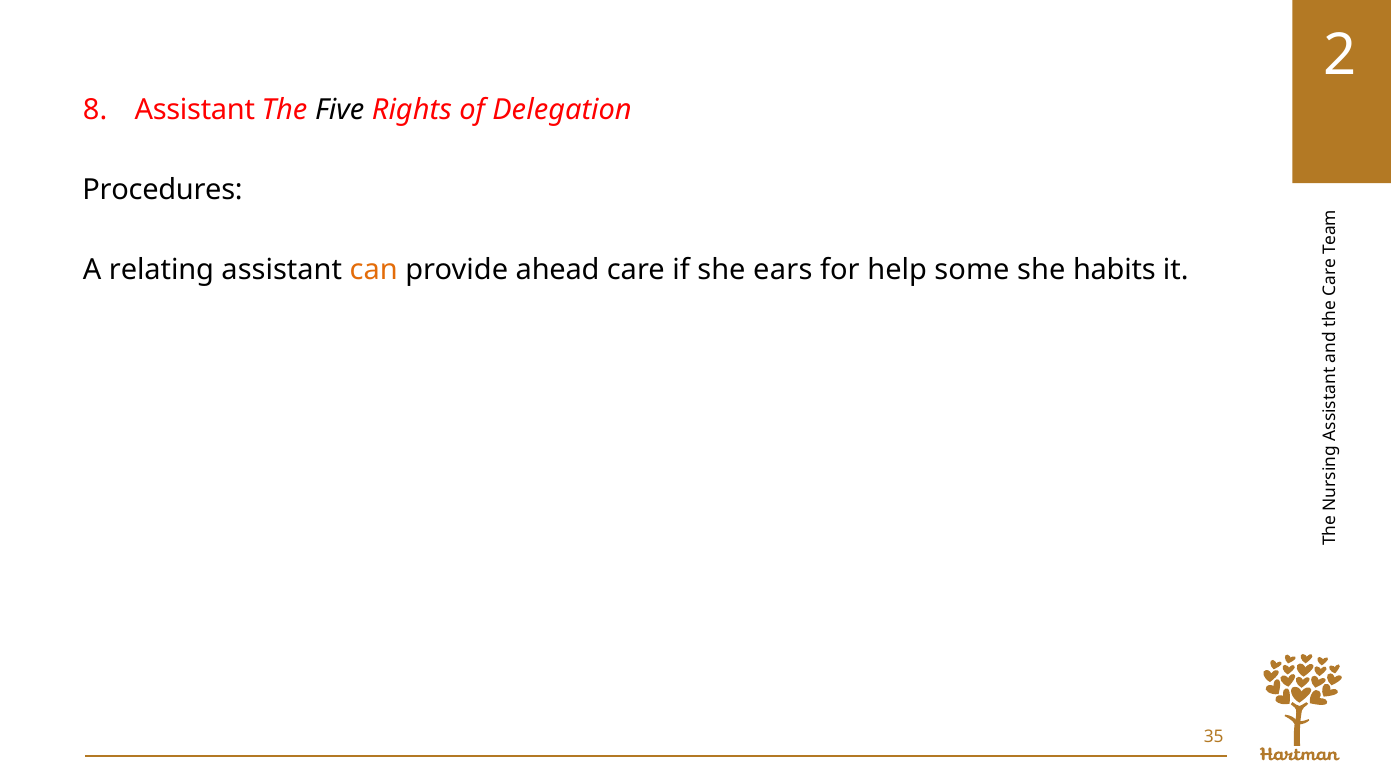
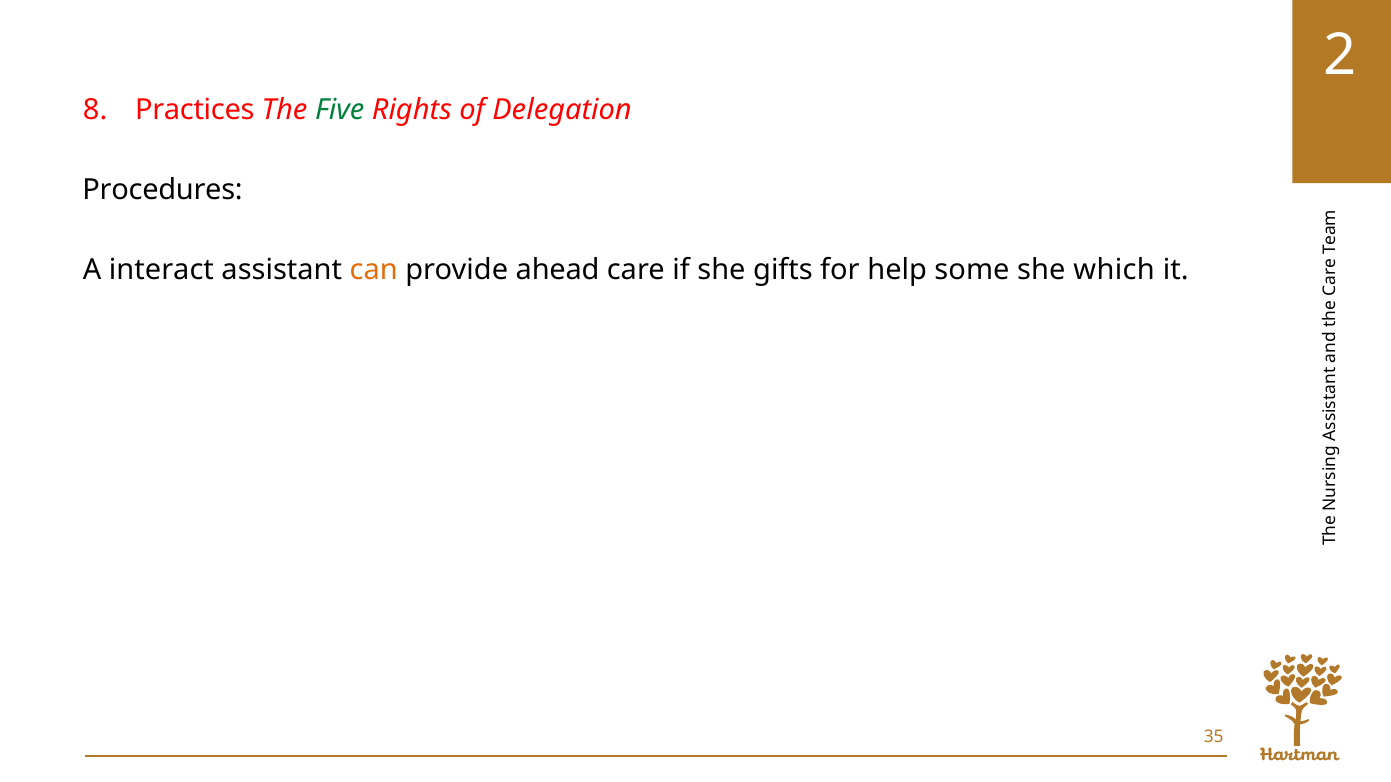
Assistant: Assistant -> Practices (195, 110)
Five colour: black -> green (340, 110)
relating: relating -> interact (161, 270)
ears: ears -> gifts (783, 270)
habits: habits -> which (1114, 270)
